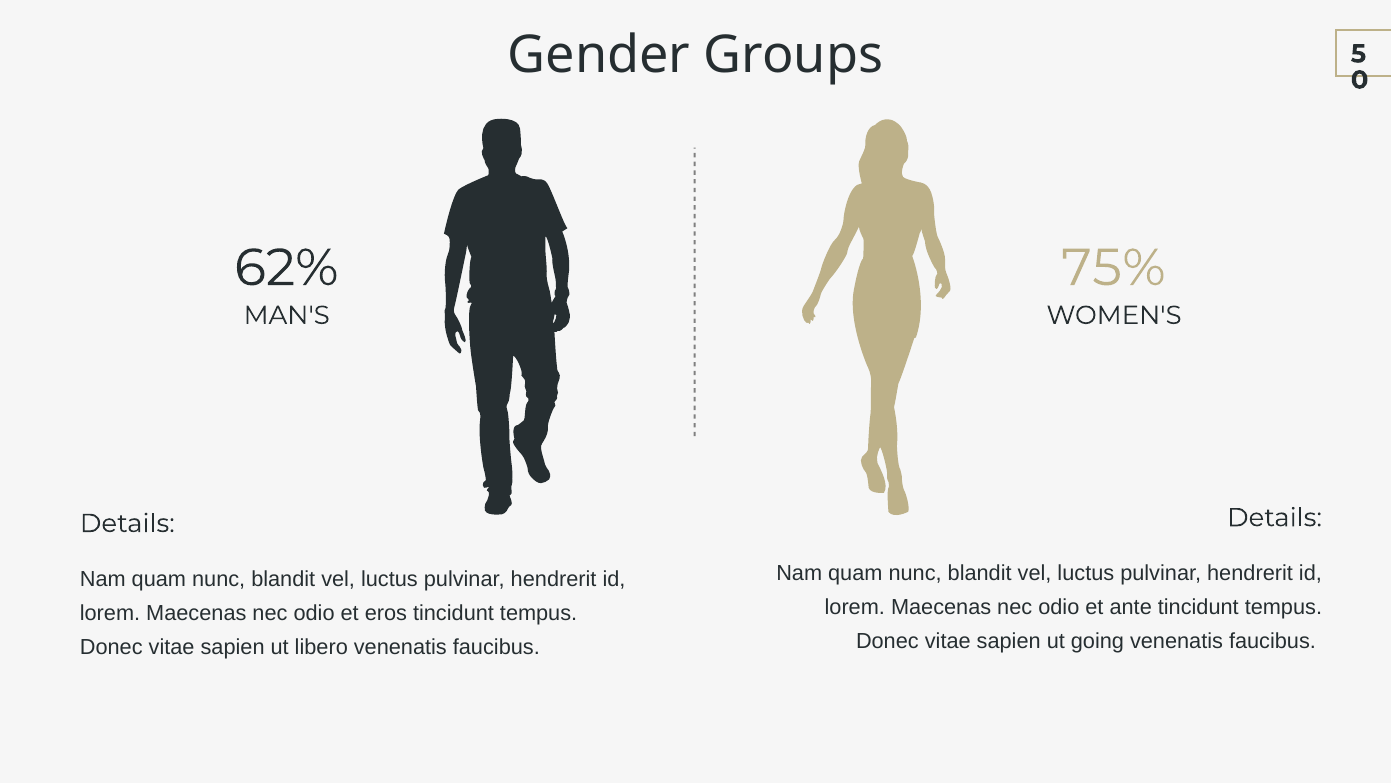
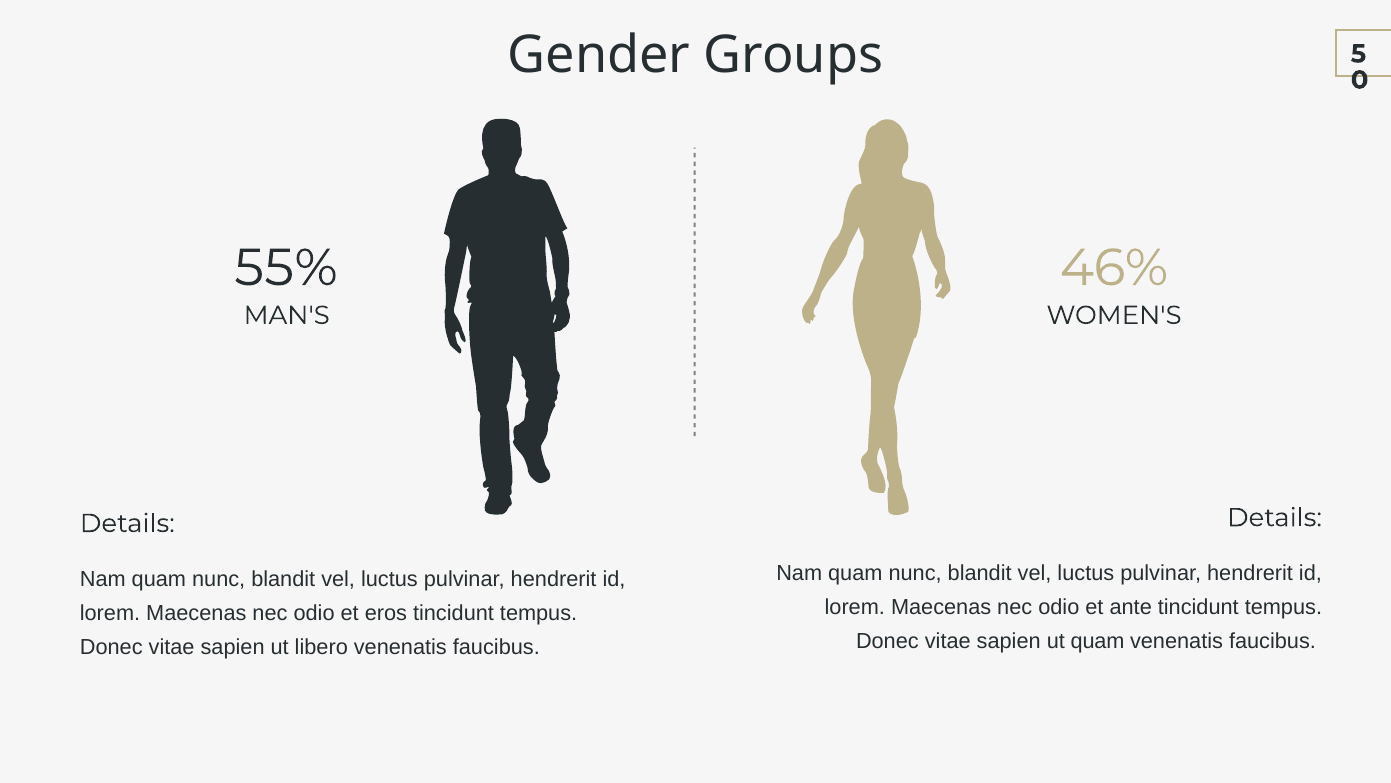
62%: 62% -> 55% (286, 268)
75%: 75% -> 46% (1114, 268)
ut going: going -> quam (1098, 640)
